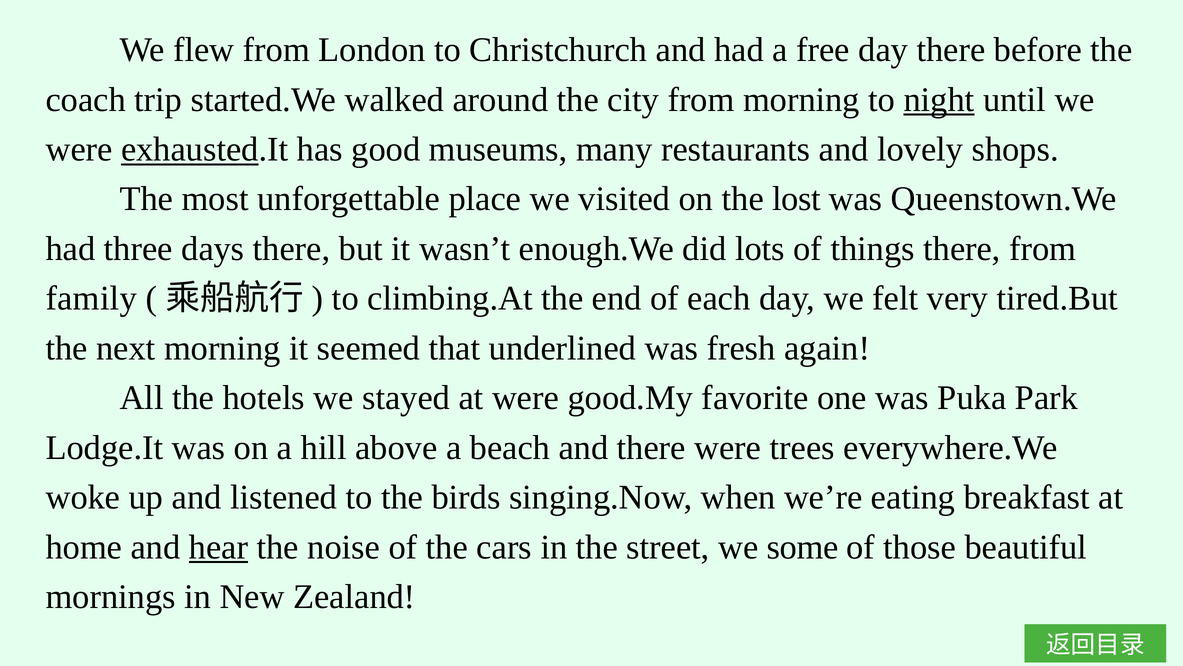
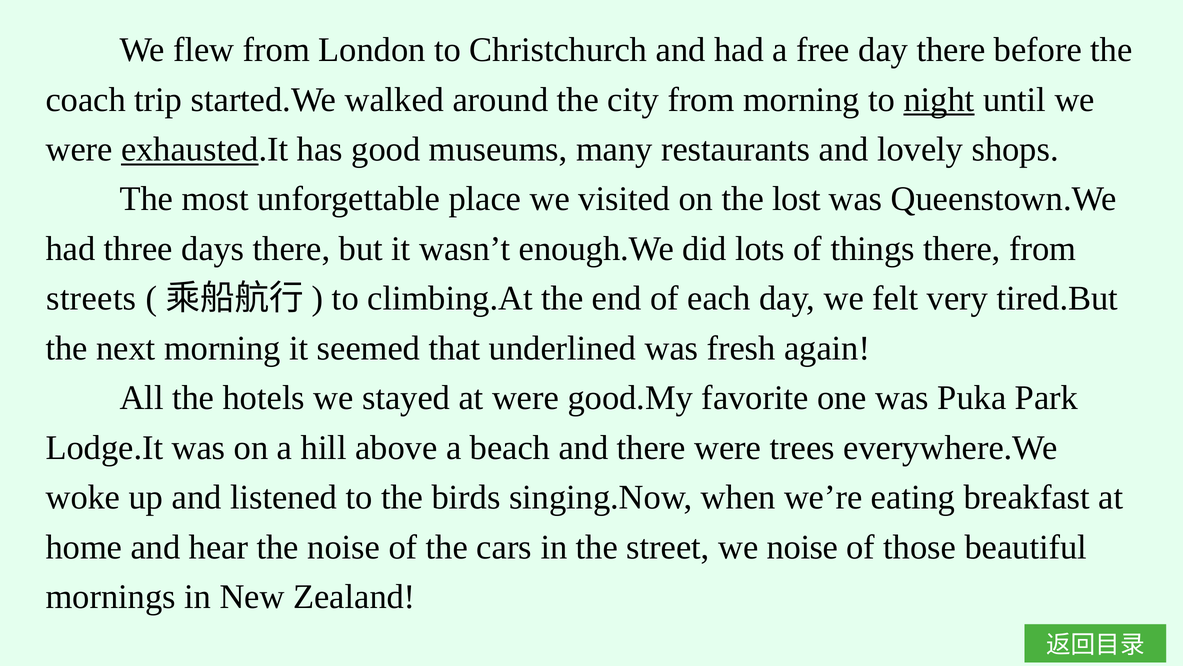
family: family -> streets (91, 298)
hear underline: present -> none (219, 547)
we some: some -> noise (802, 547)
